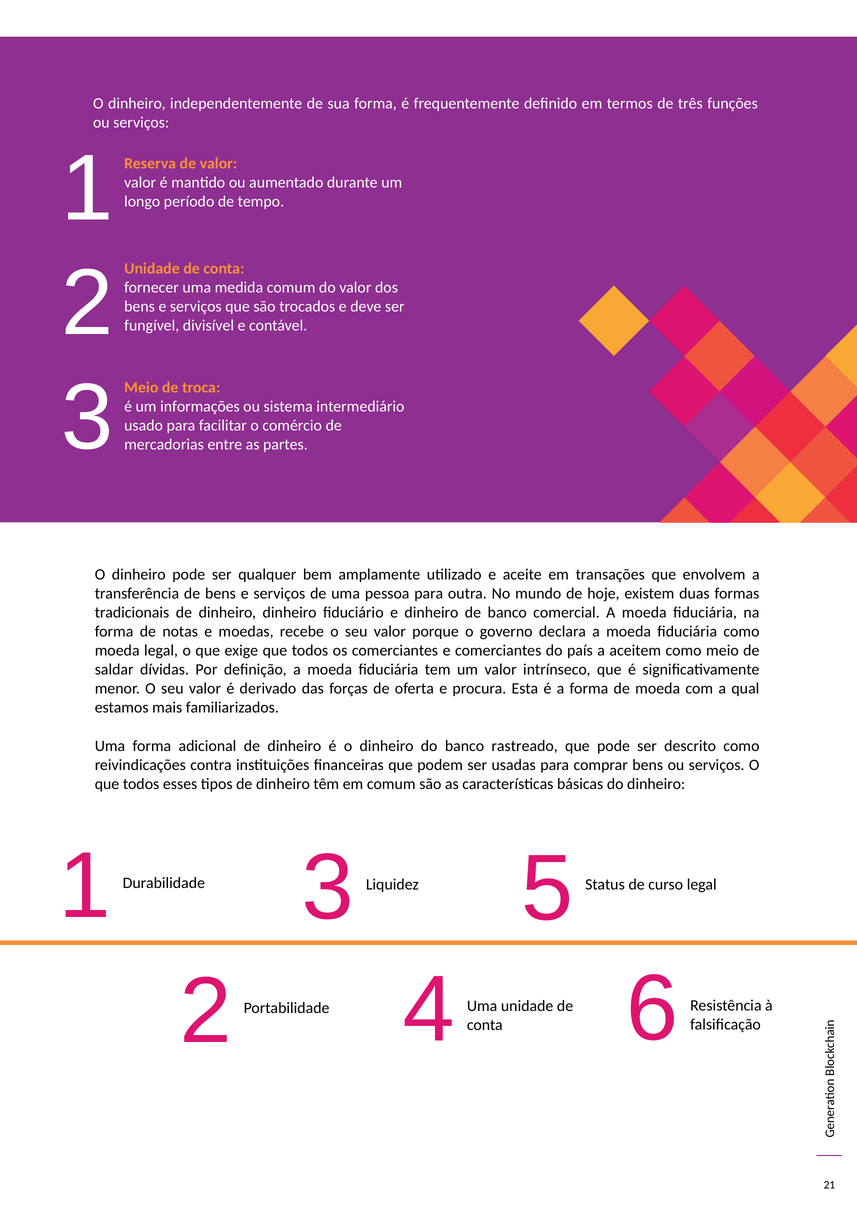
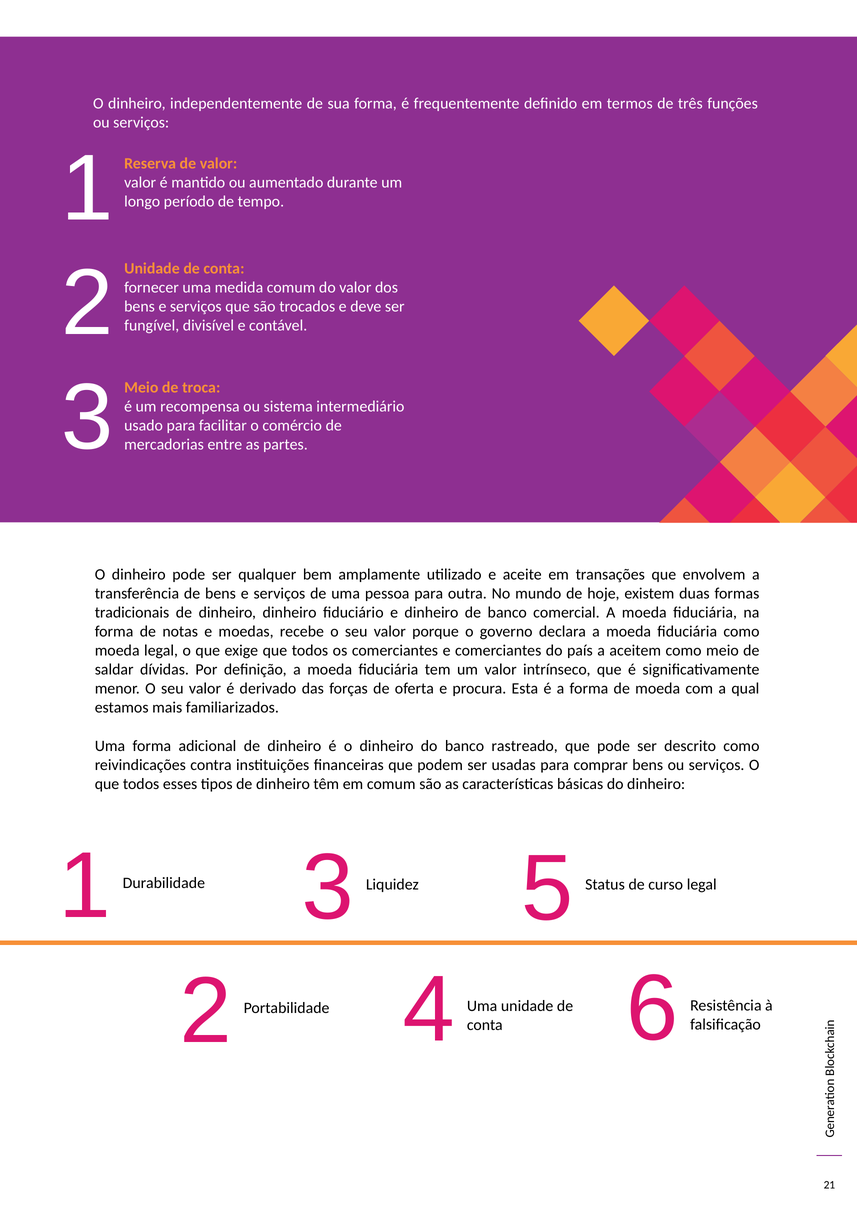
informações: informações -> recompensa (200, 406)
